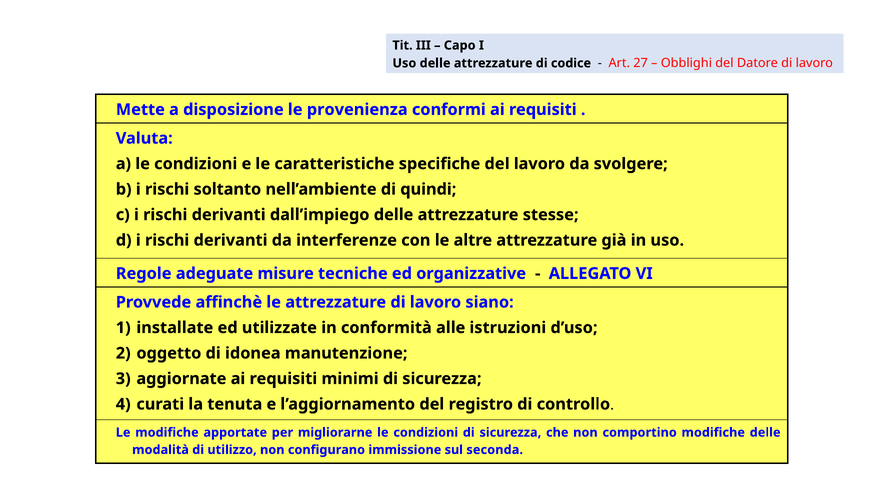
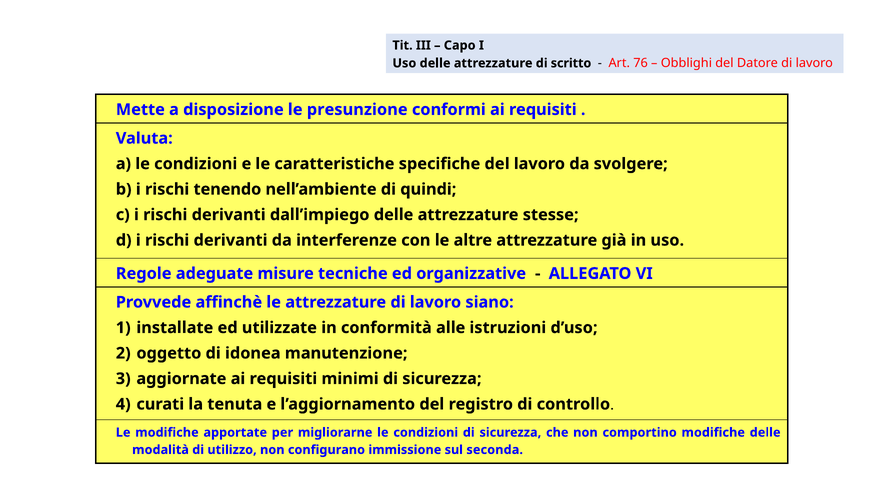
codice: codice -> scritto (571, 63)
27: 27 -> 76 (641, 63)
provenienza: provenienza -> presunzione (357, 110)
soltanto: soltanto -> tenendo (227, 189)
